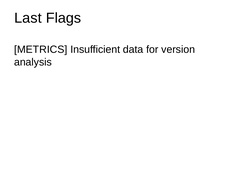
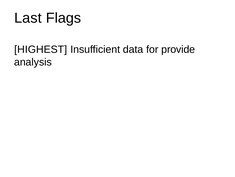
METRICS: METRICS -> HIGHEST (41, 49)
version: version -> provide (178, 49)
